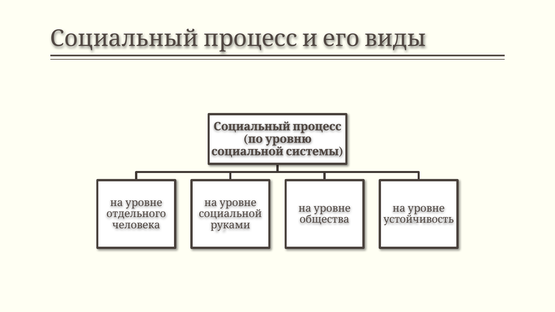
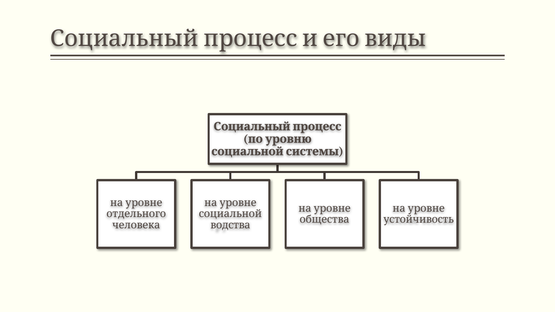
руками: руками -> водства (230, 225)
